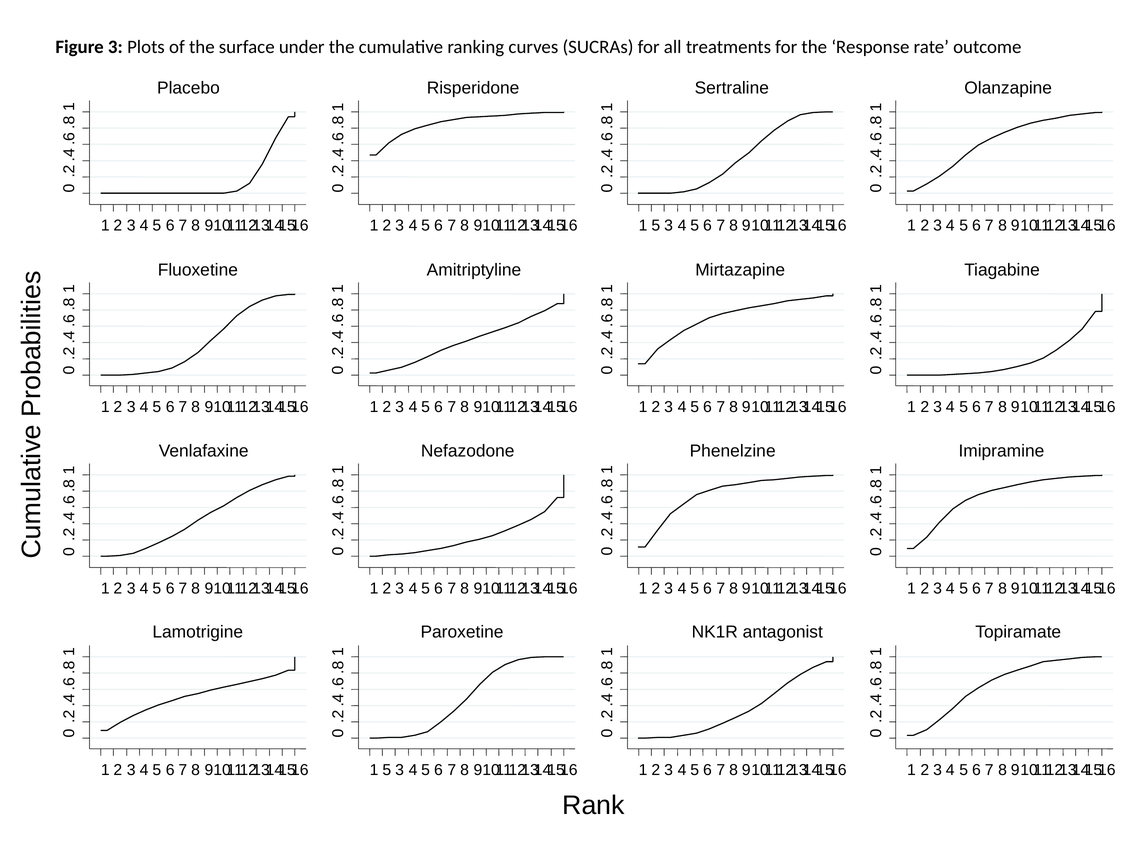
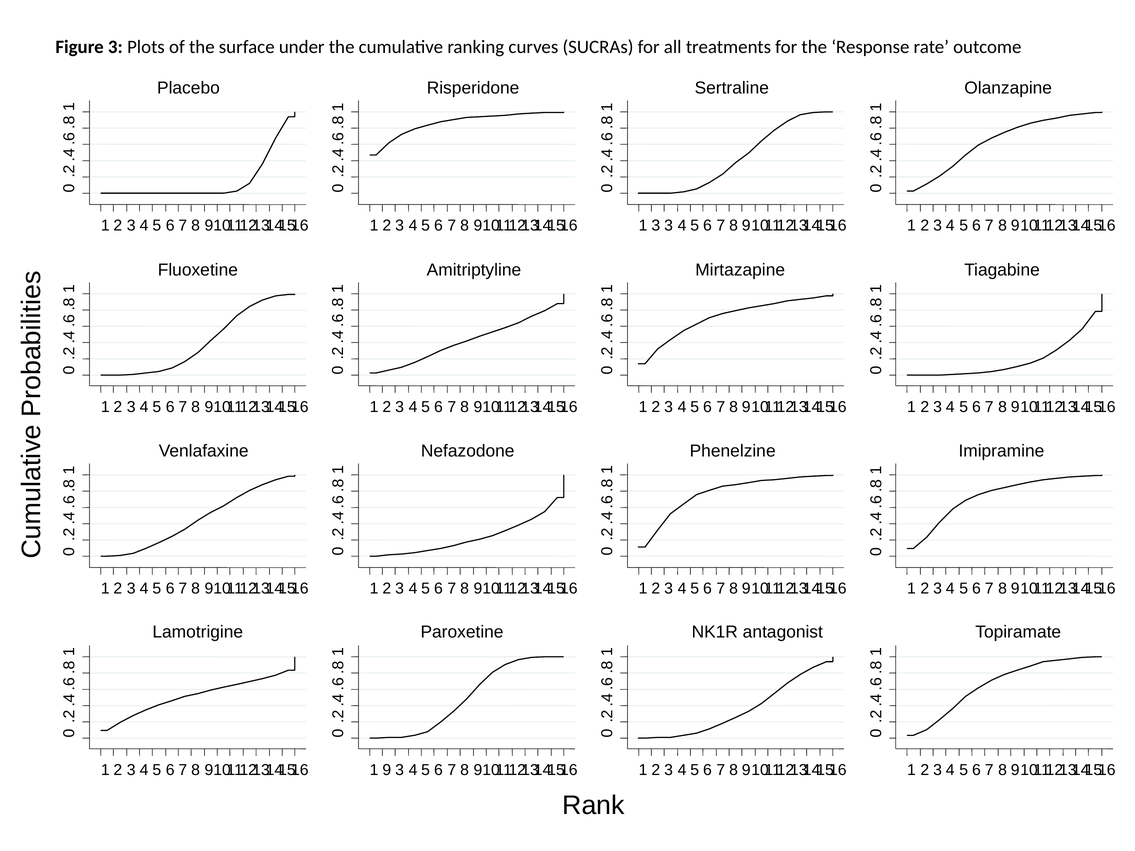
5: 5 -> 3 (656, 226)
5: 5 -> 9 (387, 770)
